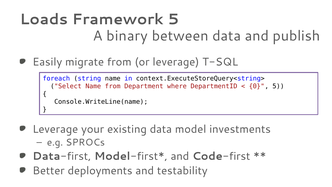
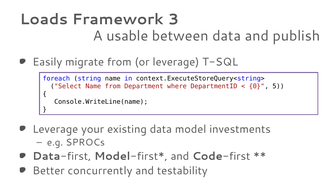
Framework 5: 5 -> 3 (174, 19)
binary: binary -> usable (127, 36)
deployments: deployments -> concurrently (100, 170)
